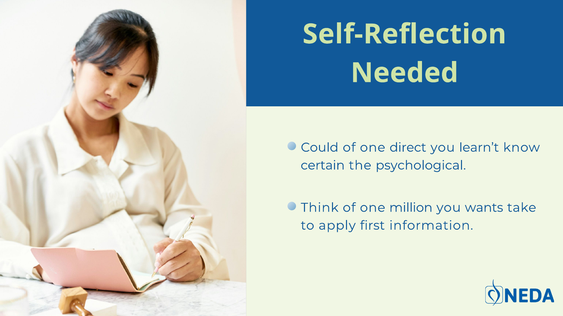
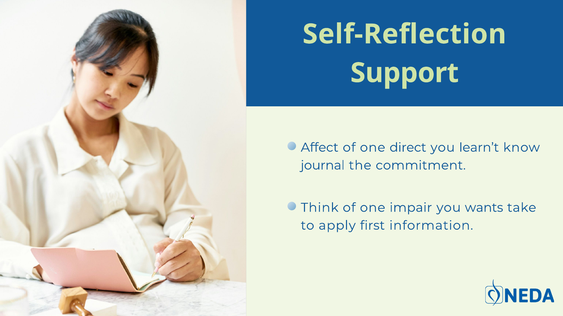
Needed: Needed -> Support (405, 73)
Could: Could -> Affect (320, 148)
certain: certain -> journal (323, 166)
psychological: psychological -> commitment (421, 166)
million: million -> impair (411, 208)
